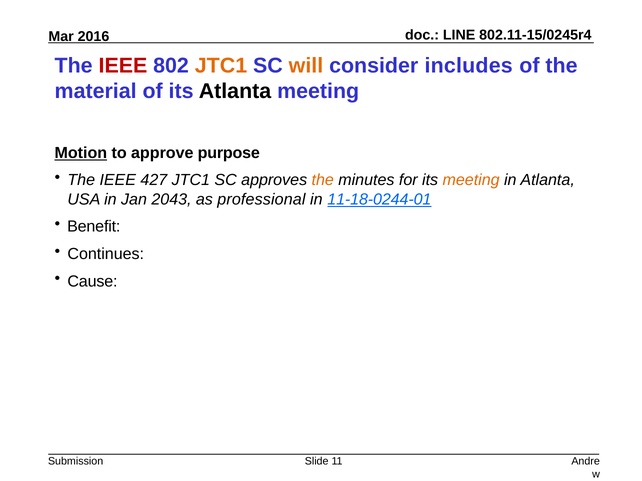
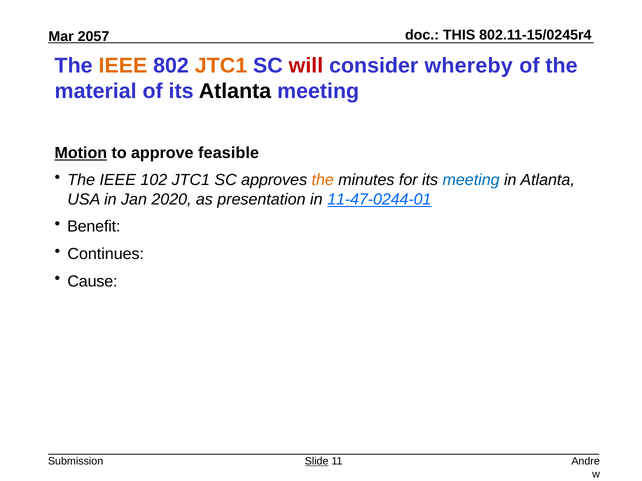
LINE: LINE -> THIS (459, 35)
2016: 2016 -> 2057 (94, 36)
IEEE colour: red -> orange (123, 66)
will colour: orange -> red (306, 66)
includes: includes -> whereby (469, 66)
purpose: purpose -> feasible (229, 153)
427: 427 -> 102 (154, 180)
meeting colour: orange -> blue (471, 180)
2043: 2043 -> 2020 (171, 200)
professional: professional -> presentation (262, 200)
11-18-0244-01: 11-18-0244-01 -> 11-47-0244-01 (379, 200)
Slide underline: none -> present (317, 462)
